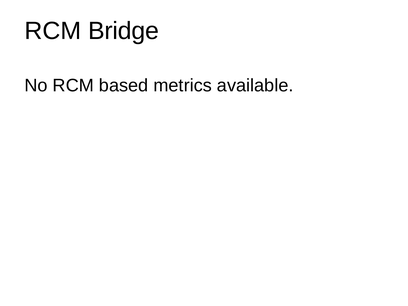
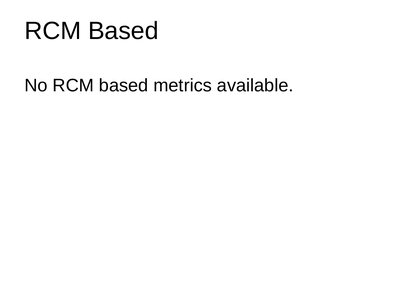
Bridge: Bridge -> Based (123, 31)
